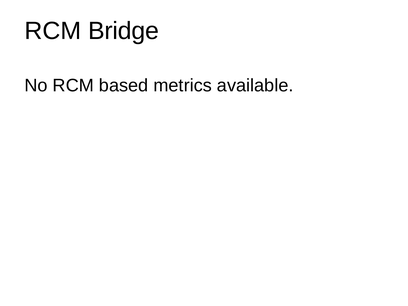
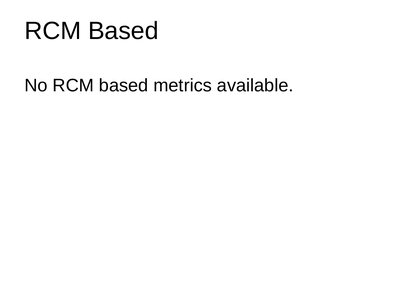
Bridge: Bridge -> Based (123, 31)
